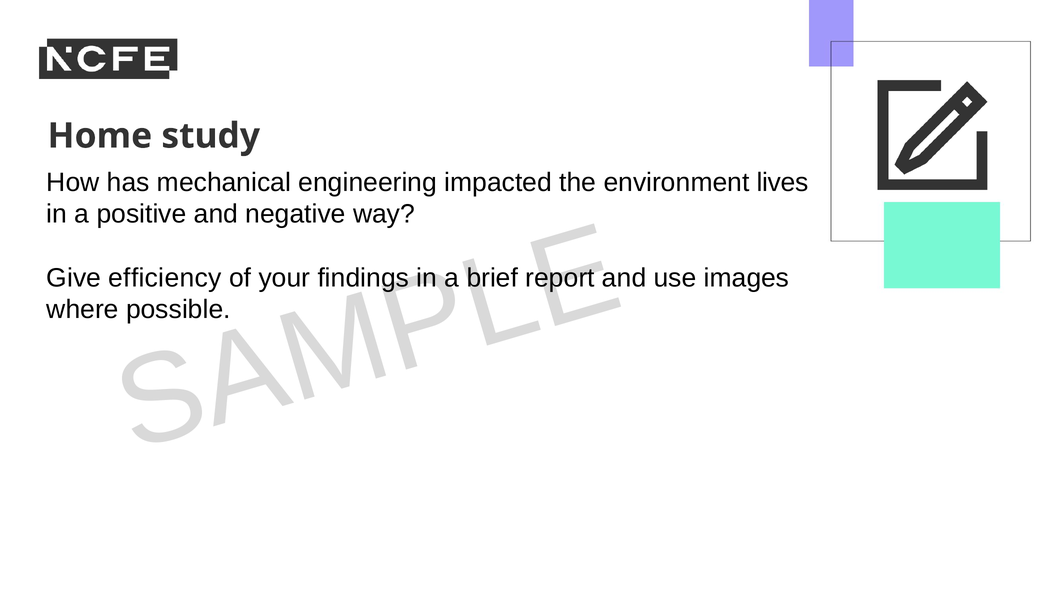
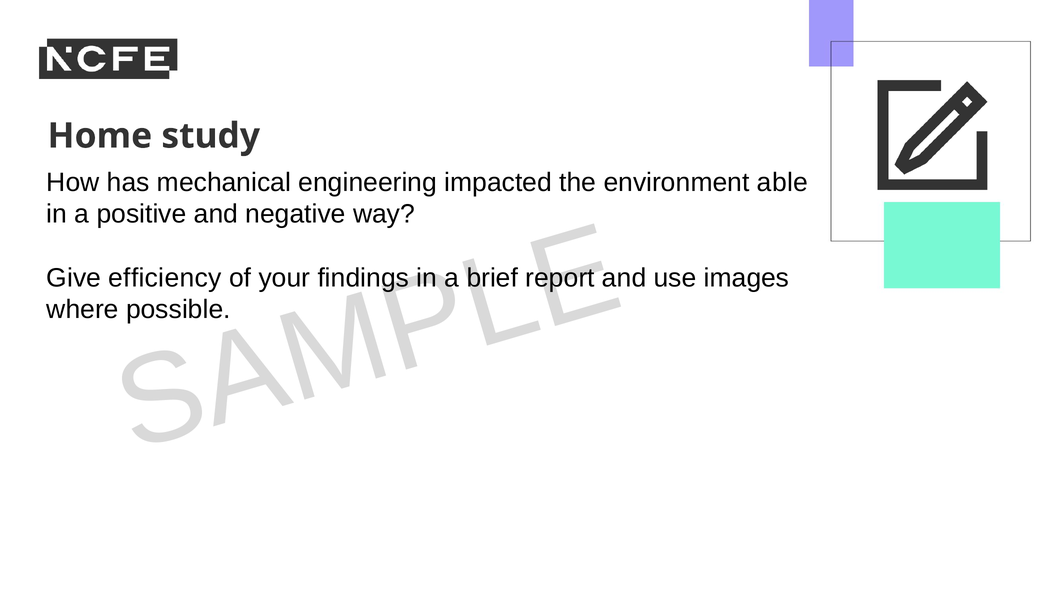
lives: lives -> able (782, 182)
